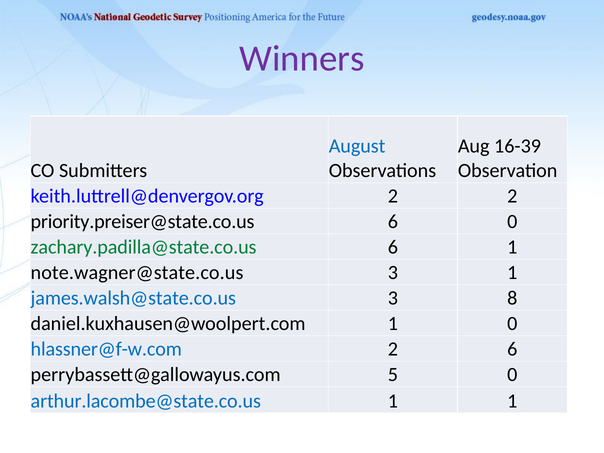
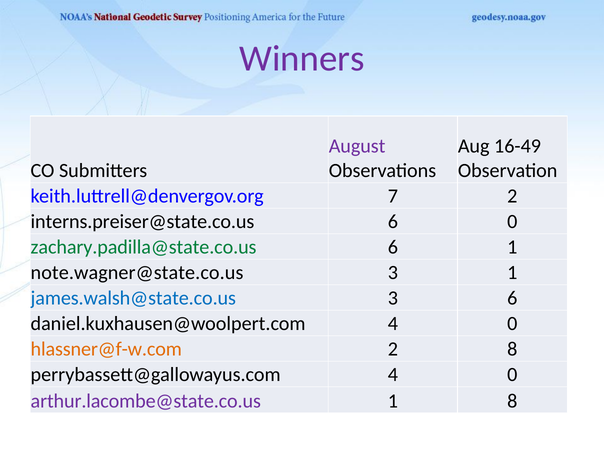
August colour: blue -> purple (357, 146)
16-39: 16-39 -> 16-49 (518, 146)
keith.luttrell@denvergov.org 2: 2 -> 7 (393, 196)
priority.preiser@state.co.us: priority.preiser@state.co.us -> interns.preiser@state.co.us (142, 222)
3 8: 8 -> 6 (512, 298)
daniel.kuxhausen@woolpert.com 1: 1 -> 4 (393, 324)
hlassner@f-w.com colour: blue -> orange (106, 349)
2 6: 6 -> 8 (512, 349)
perrybassett@gallowayus.com 5: 5 -> 4 (393, 375)
arthur.lacombe@state.co.us colour: blue -> purple (146, 401)
1 1: 1 -> 8 (512, 401)
